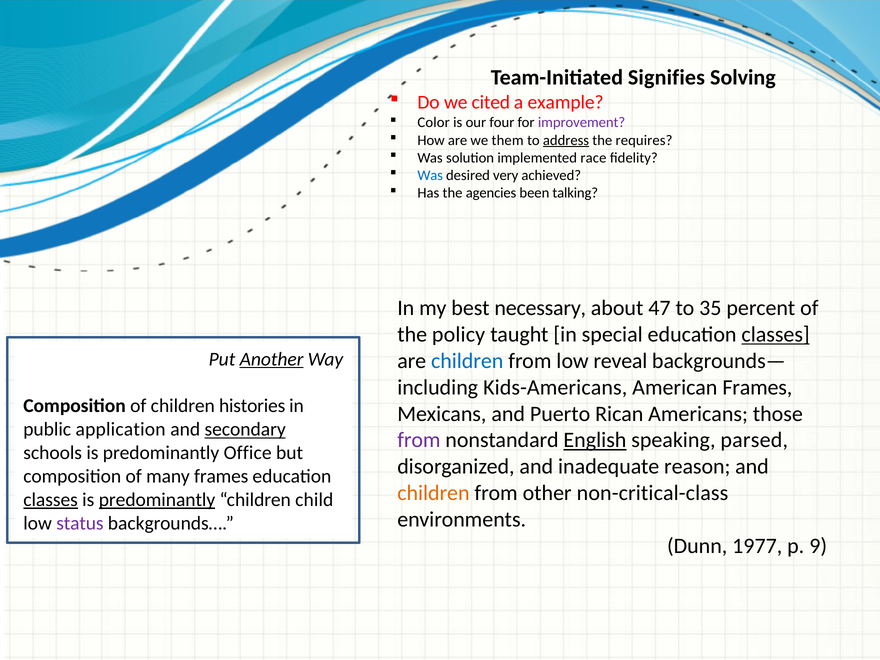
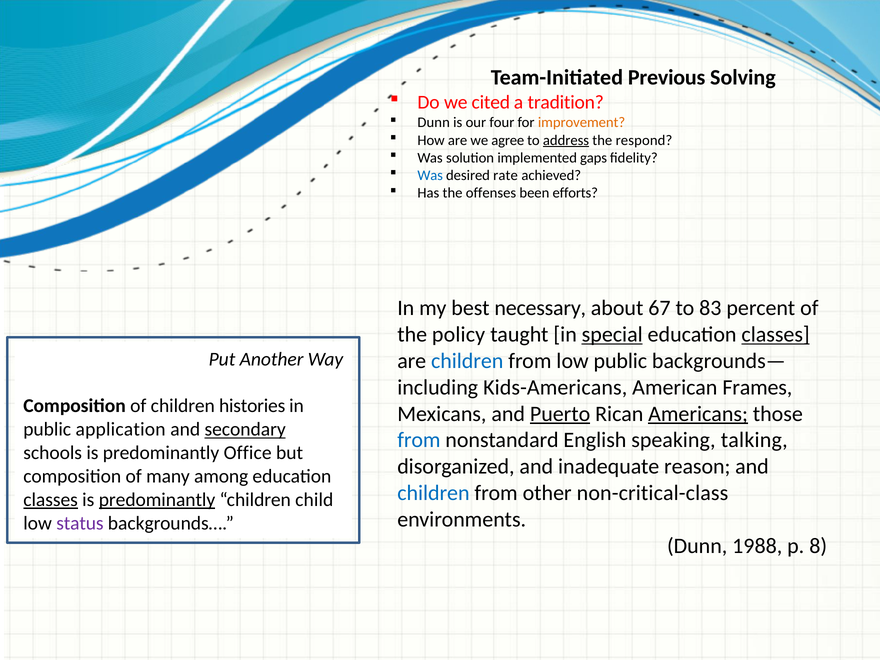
Signifies: Signifies -> Previous (667, 78)
example: example -> tradition (566, 102)
Color: Color -> Dunn (434, 123)
improvement colour: purple -> orange (582, 123)
them: them -> agree (508, 140)
requires: requires -> respond (644, 140)
race: race -> gaps (594, 158)
very: very -> rate (506, 175)
agencies: agencies -> offenses (491, 193)
talking: talking -> efforts (575, 193)
47: 47 -> 67 (659, 308)
35: 35 -> 83 (710, 308)
special underline: none -> present (612, 335)
Another underline: present -> none (272, 359)
low reveal: reveal -> public (620, 361)
Puerto underline: none -> present (560, 414)
Americans underline: none -> present (698, 414)
from colour: purple -> blue (419, 440)
English underline: present -> none (595, 440)
parsed: parsed -> talking (754, 440)
many frames: frames -> among (221, 476)
children colour: orange -> blue (433, 493)
1977: 1977 -> 1988 (757, 546)
9: 9 -> 8 (818, 546)
